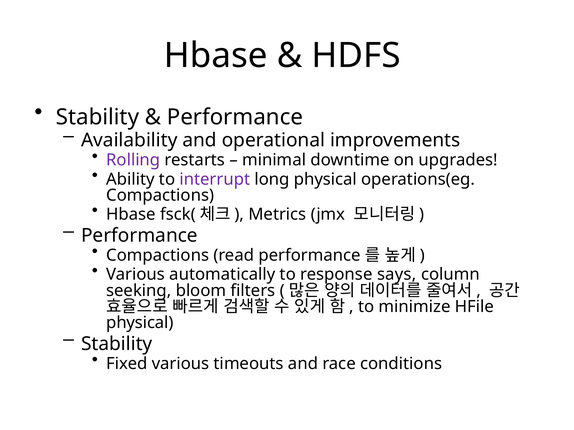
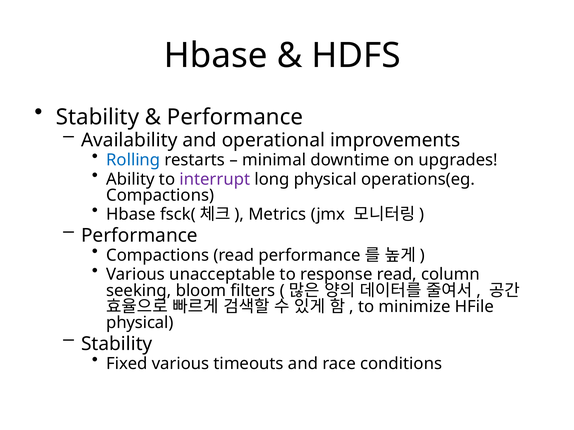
Rolling colour: purple -> blue (133, 160)
automatically: automatically -> unacceptable (222, 275)
response says: says -> read (397, 275)
